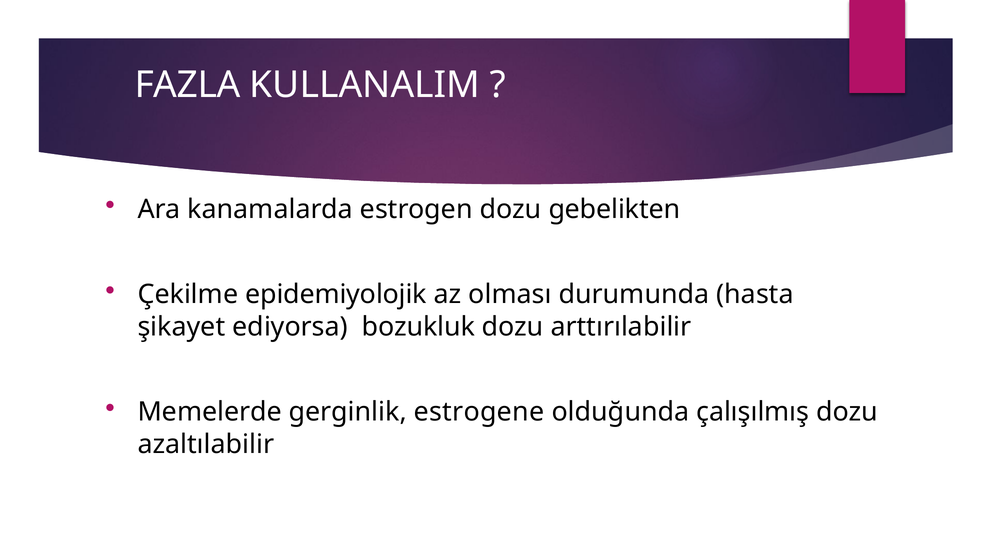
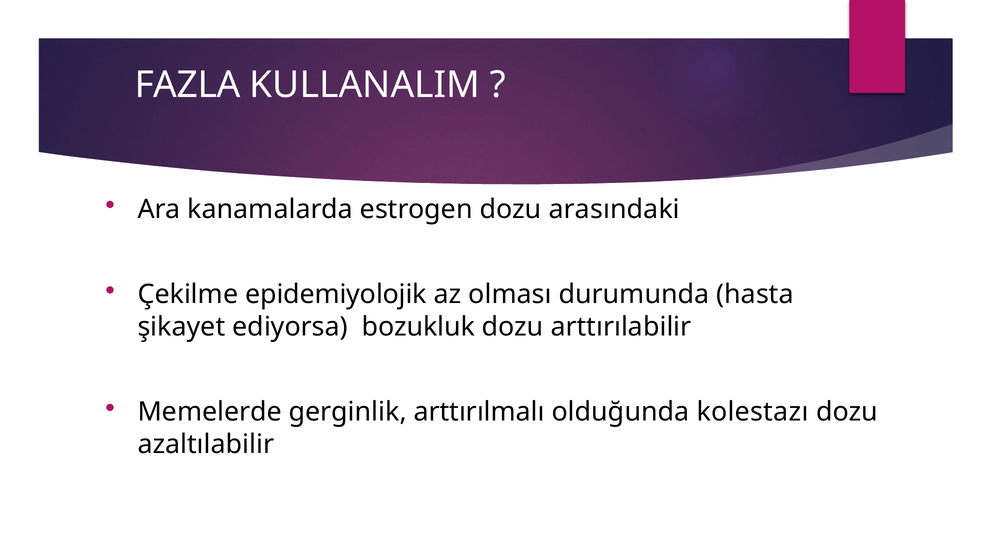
gebelikten: gebelikten -> arasındaki (614, 209)
estrogene: estrogene -> arttırılmalı (479, 412)
çalışılmış: çalışılmış -> kolestazı (753, 412)
